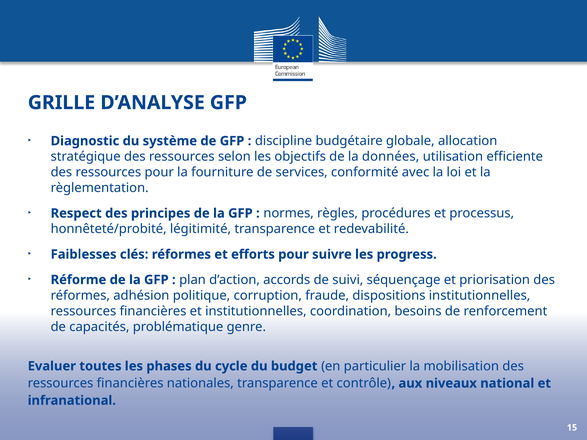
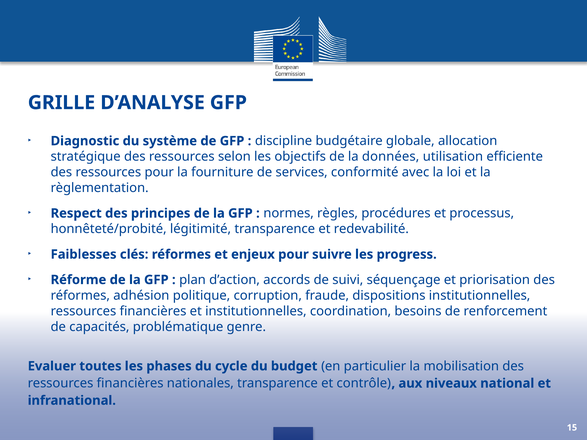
efforts: efforts -> enjeux (253, 255)
